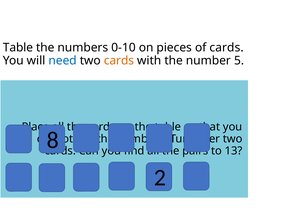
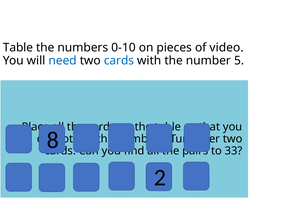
of cards: cards -> video (227, 48)
cards colour: orange -> blue (119, 61)
13: 13 -> 33 (234, 151)
